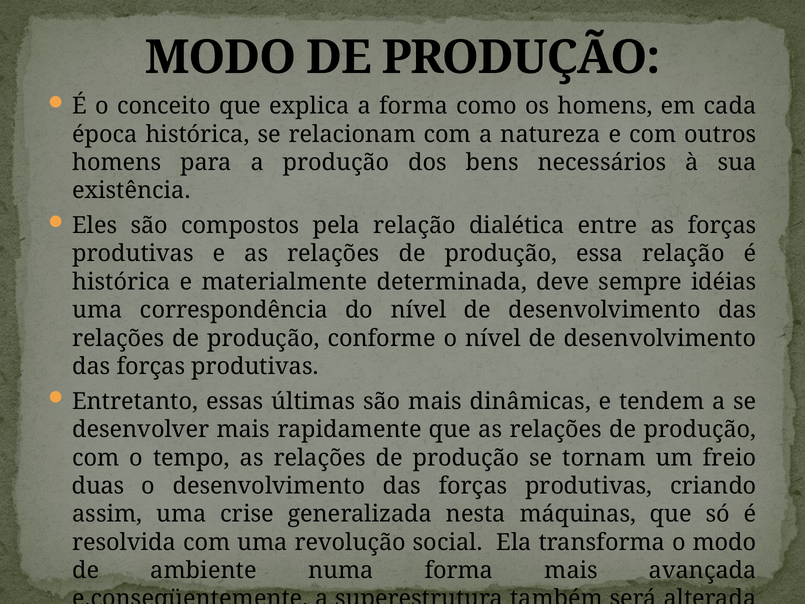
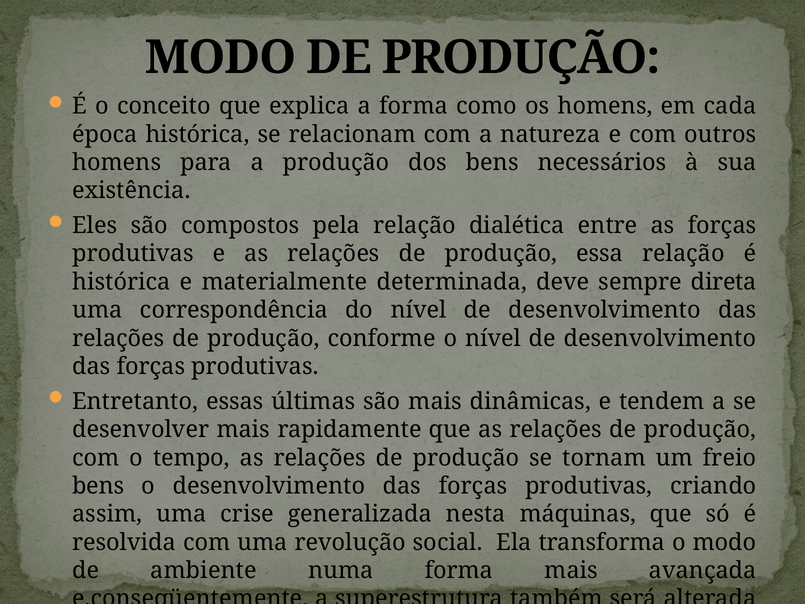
idéias: idéias -> direta (724, 282)
duas: duas -> bens (98, 486)
